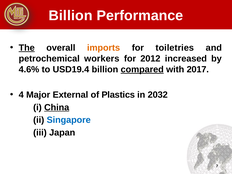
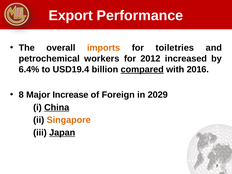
Billion: Billion -> Export (71, 15)
The underline: present -> none (27, 48)
4.6%: 4.6% -> 6.4% (29, 69)
2017: 2017 -> 2016 (198, 69)
4: 4 -> 8 (21, 95)
External: External -> Increase (71, 95)
Plastics: Plastics -> Foreign (118, 95)
2032: 2032 -> 2029 (158, 95)
Singapore colour: blue -> orange (69, 120)
Japan underline: none -> present (62, 133)
